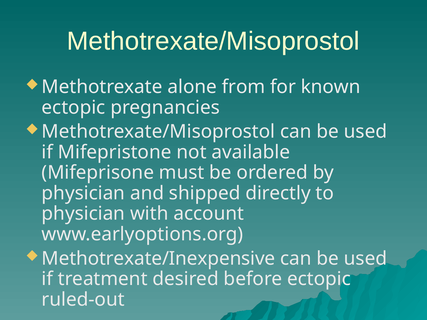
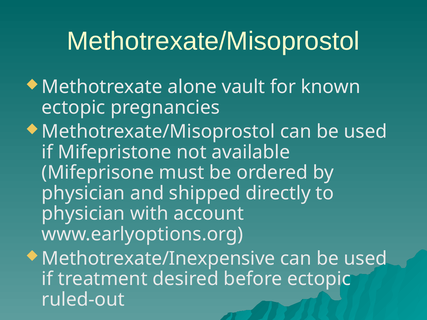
from: from -> vault (243, 87)
